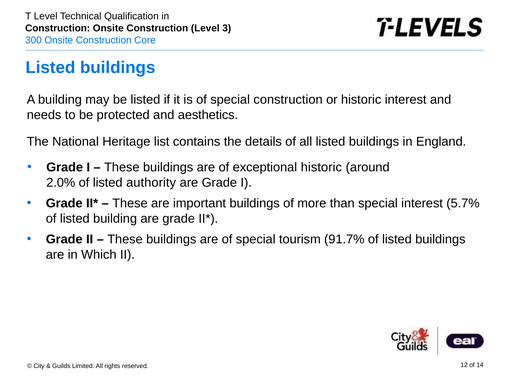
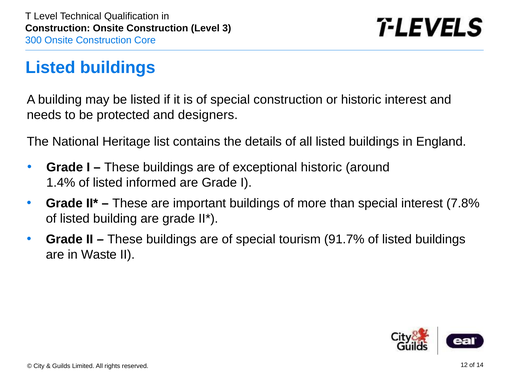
aesthetics: aesthetics -> designers (208, 115)
2.0%: 2.0% -> 1.4% (61, 183)
authority: authority -> informed (151, 183)
5.7%: 5.7% -> 7.8% (463, 203)
Which: Which -> Waste (99, 255)
